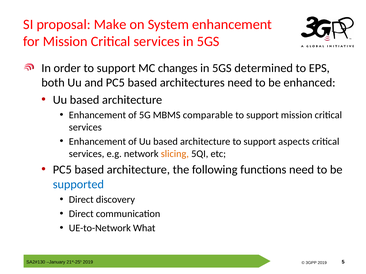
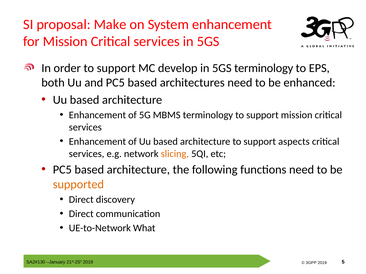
changes: changes -> develop (178, 68)
5GS determined: determined -> terminology (264, 68)
MBMS comparable: comparable -> terminology (208, 115)
supported colour: blue -> orange (78, 185)
